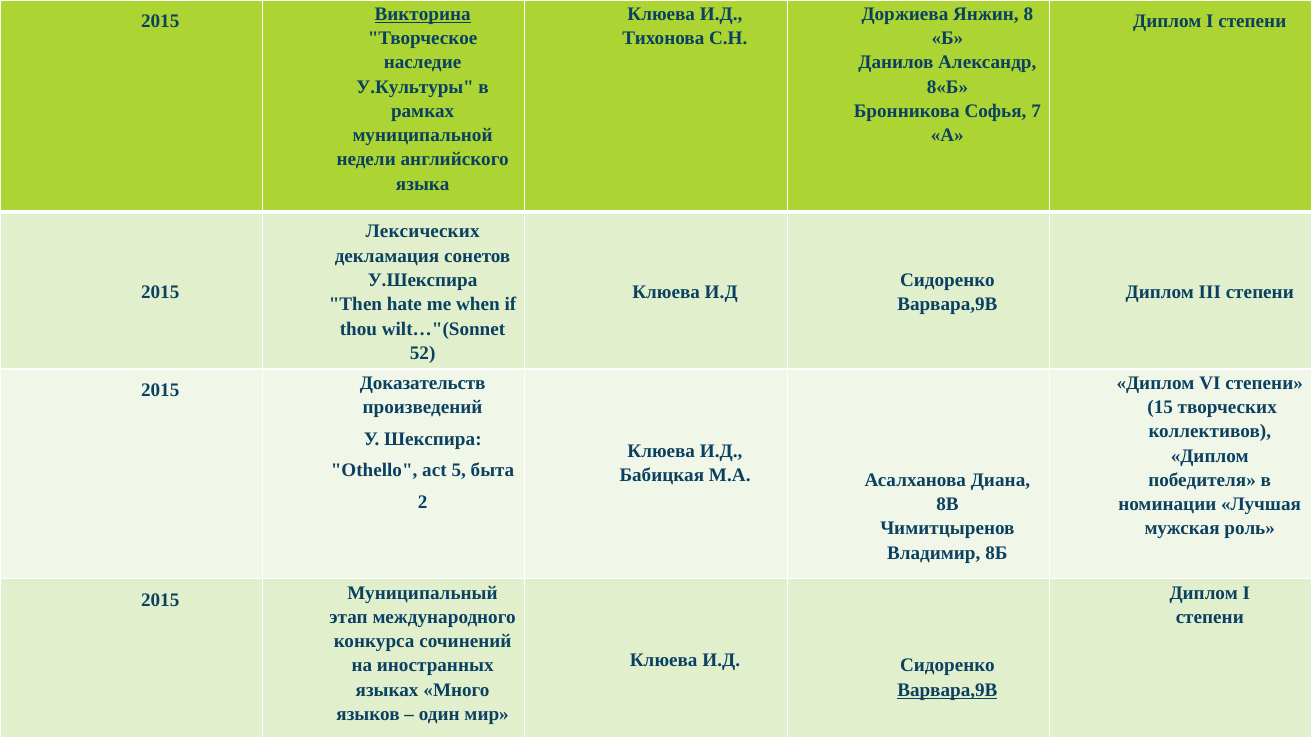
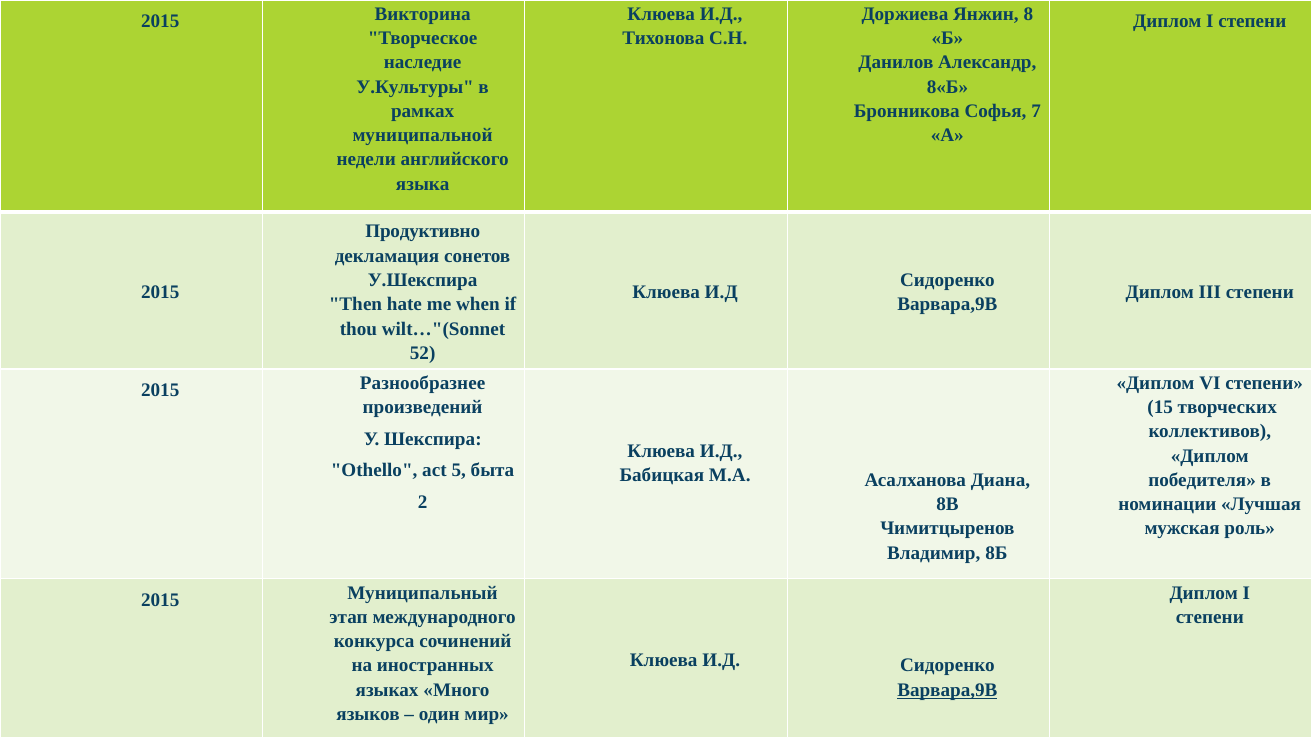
Викторина underline: present -> none (423, 14)
Лексических: Лексических -> Продуктивно (423, 232)
Доказательств: Доказательств -> Разнообразнее (423, 383)
